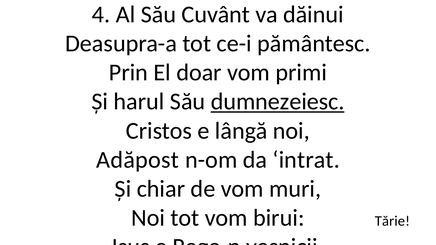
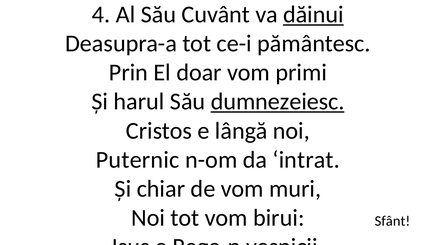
dăinui underline: none -> present (313, 15)
Adăpost: Adăpost -> Puternic (138, 160)
Tărie: Tărie -> Sfânt (392, 221)
